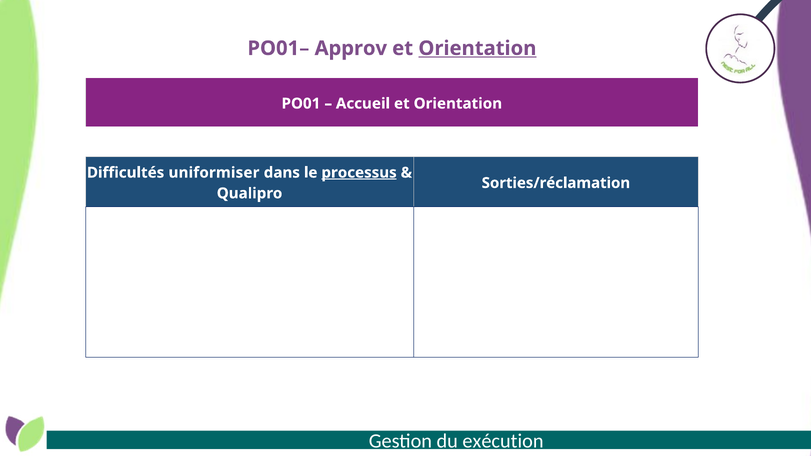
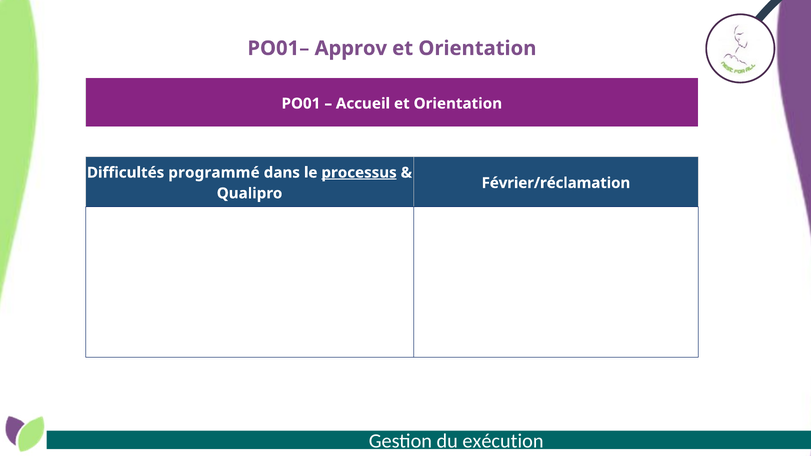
Orientation underline: present -> none (477, 48)
uniformiser: uniformiser -> programmé (214, 173)
Sorties/réclamation: Sorties/réclamation -> Février/réclamation (556, 183)
